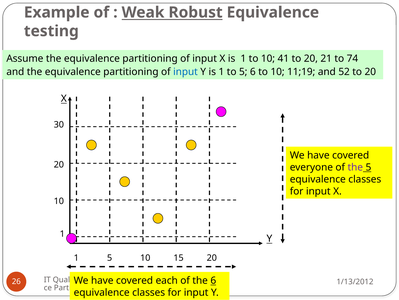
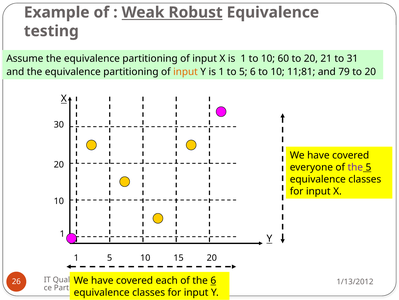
41: 41 -> 60 (283, 59)
74: 74 -> 31 (352, 59)
input colour: blue -> orange (185, 72)
11;19: 11;19 -> 11;81 (301, 72)
52: 52 -> 79 (344, 72)
